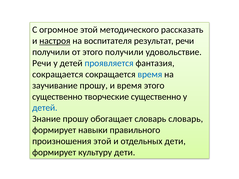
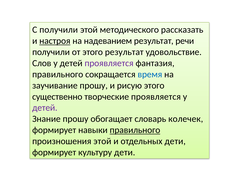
С огромное: огромное -> получили (59, 30)
воспитателя: воспитателя -> надеванием (108, 41)
этого получили: получили -> результат (124, 52)
Речи: Речи -> Слов (42, 63)
проявляется colour: blue -> purple (109, 63)
сокращается: сокращается -> правильного (58, 74)
и время: время -> рисую (129, 86)
творческие существенно: существенно -> проявляется (156, 97)
детей colour: blue -> purple (45, 108)
словарь словарь: словарь -> колечек (186, 119)
правильного underline: none -> present (135, 130)
